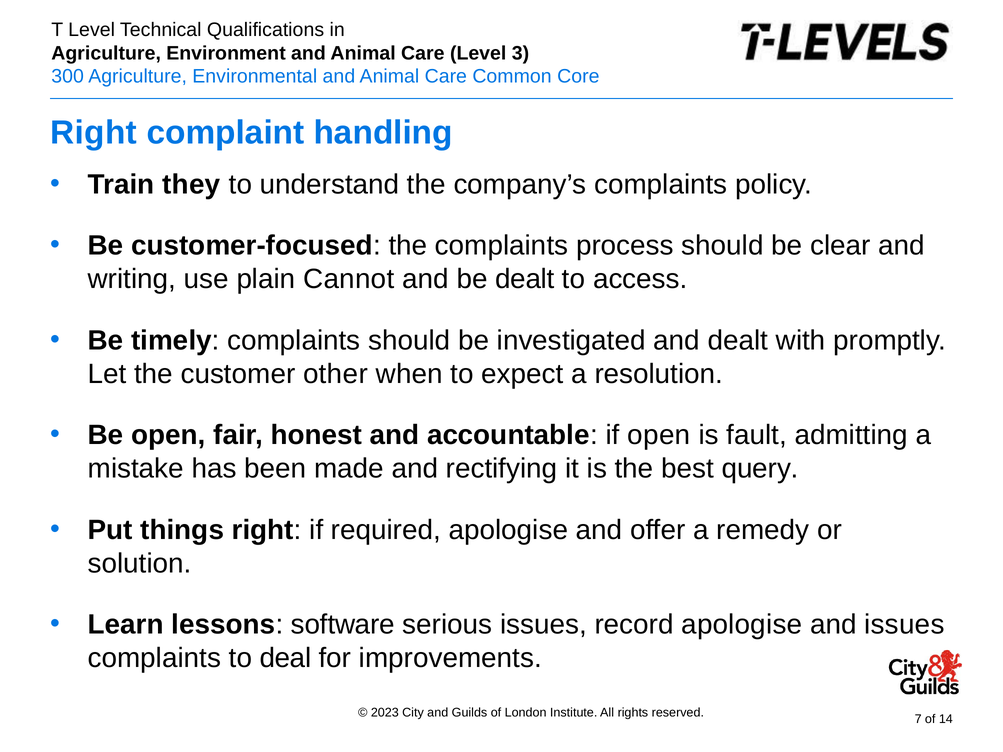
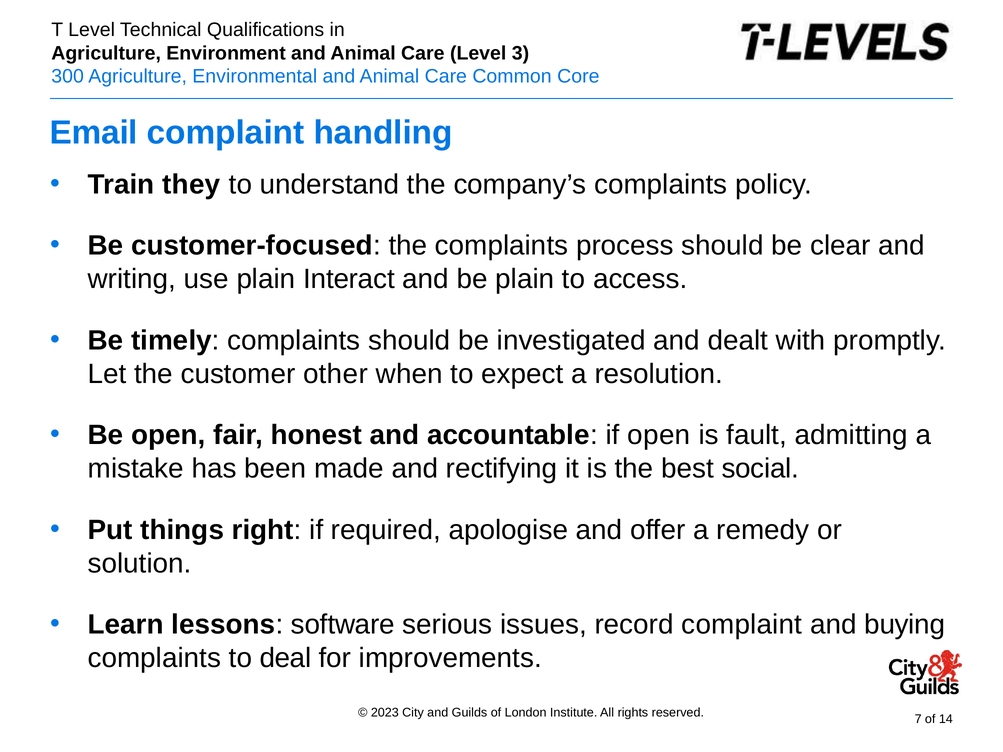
Right: Right -> Email (94, 133)
Cannot: Cannot -> Interact (349, 279)
be dealt: dealt -> plain (525, 279)
query: query -> social (760, 469)
record apologise: apologise -> complaint (742, 625)
and issues: issues -> buying (905, 625)
